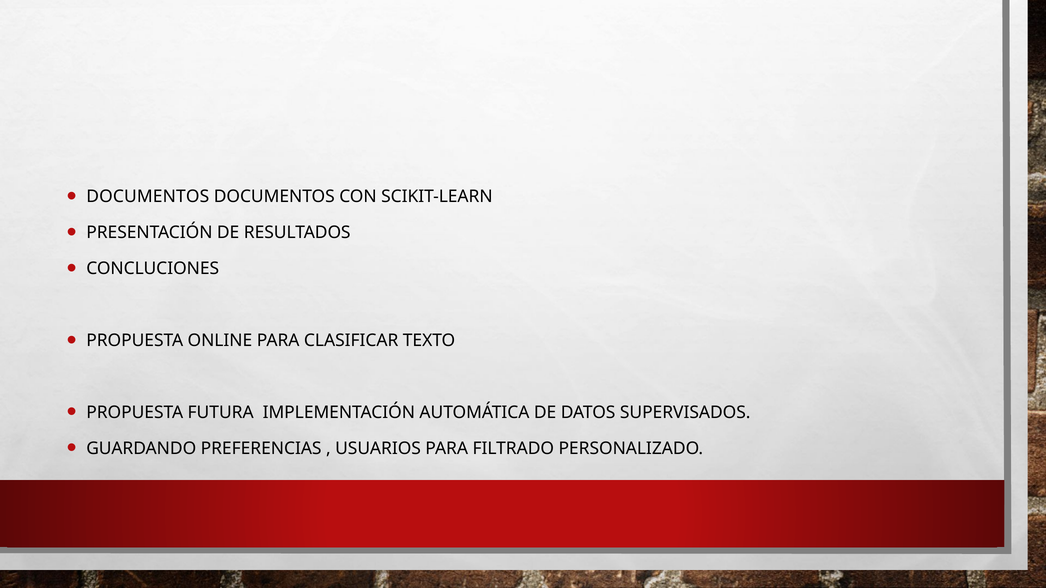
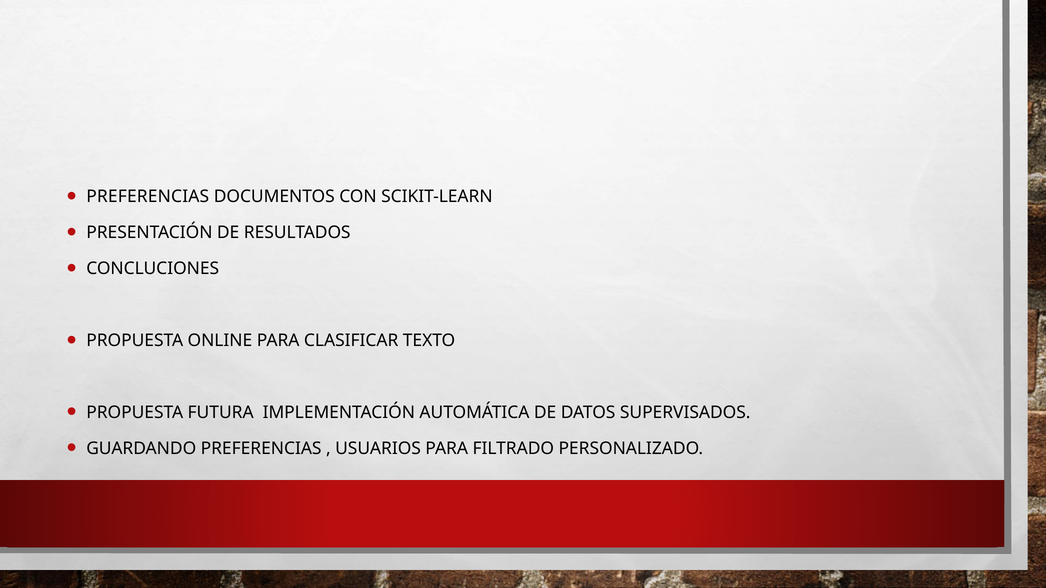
DOCUMENTOS: DOCUMENTOS -> PREFERENCIAS (148, 197)
